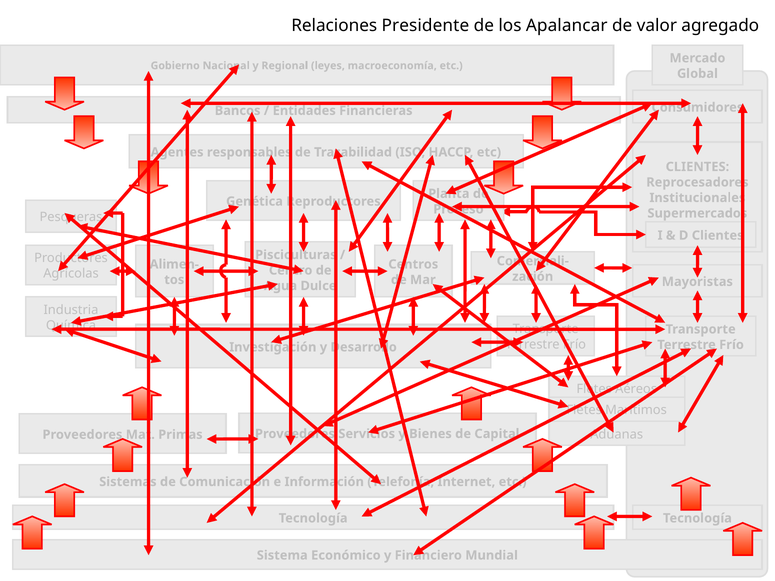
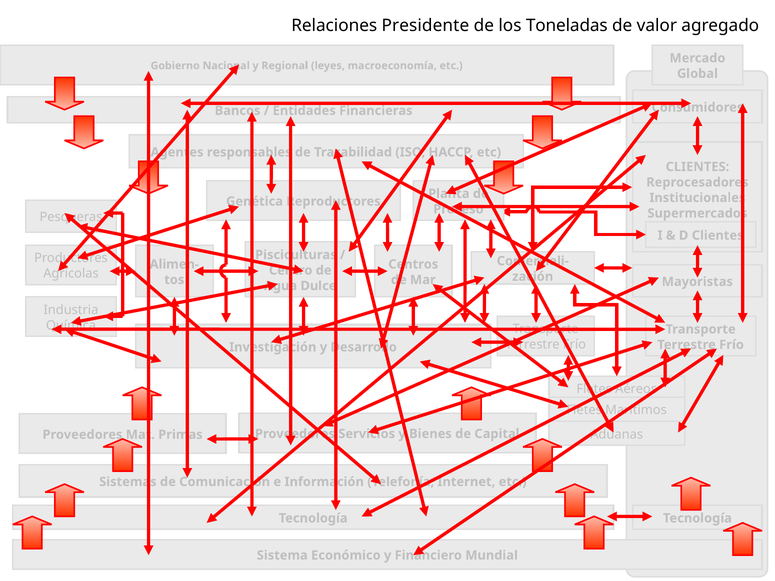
Apalancar: Apalancar -> Toneladas (567, 25)
